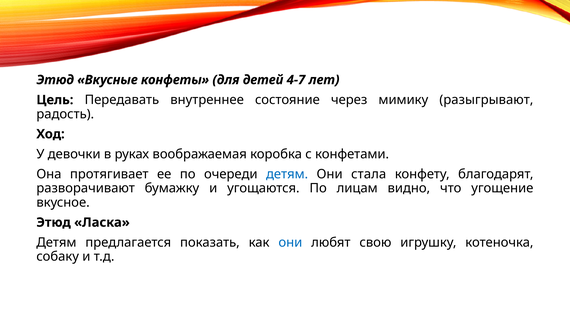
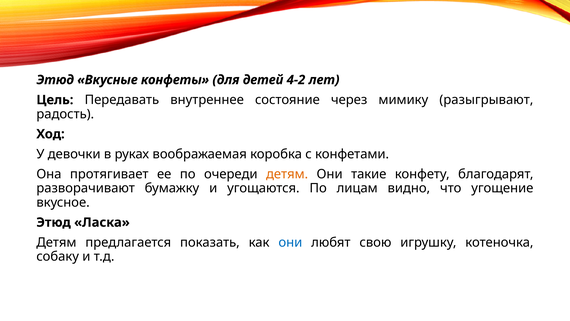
4-7: 4-7 -> 4-2 (296, 80)
детям colour: blue -> orange (287, 174)
стала: стала -> такие (369, 174)
